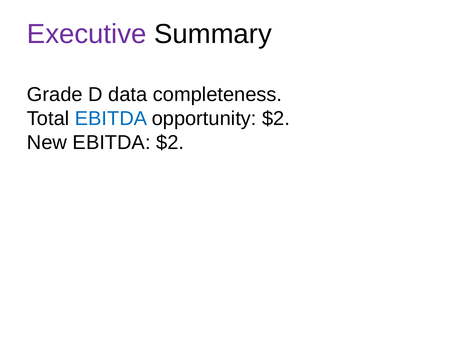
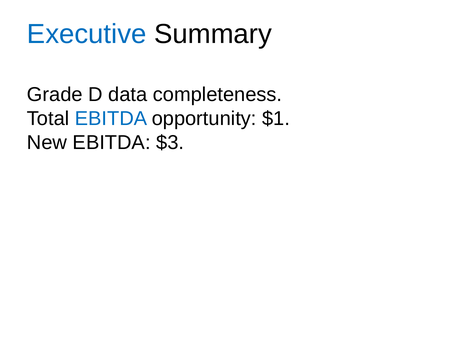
Executive colour: purple -> blue (87, 34)
opportunity $2: $2 -> $1 (276, 119)
EBITDA $2: $2 -> $3 (170, 143)
